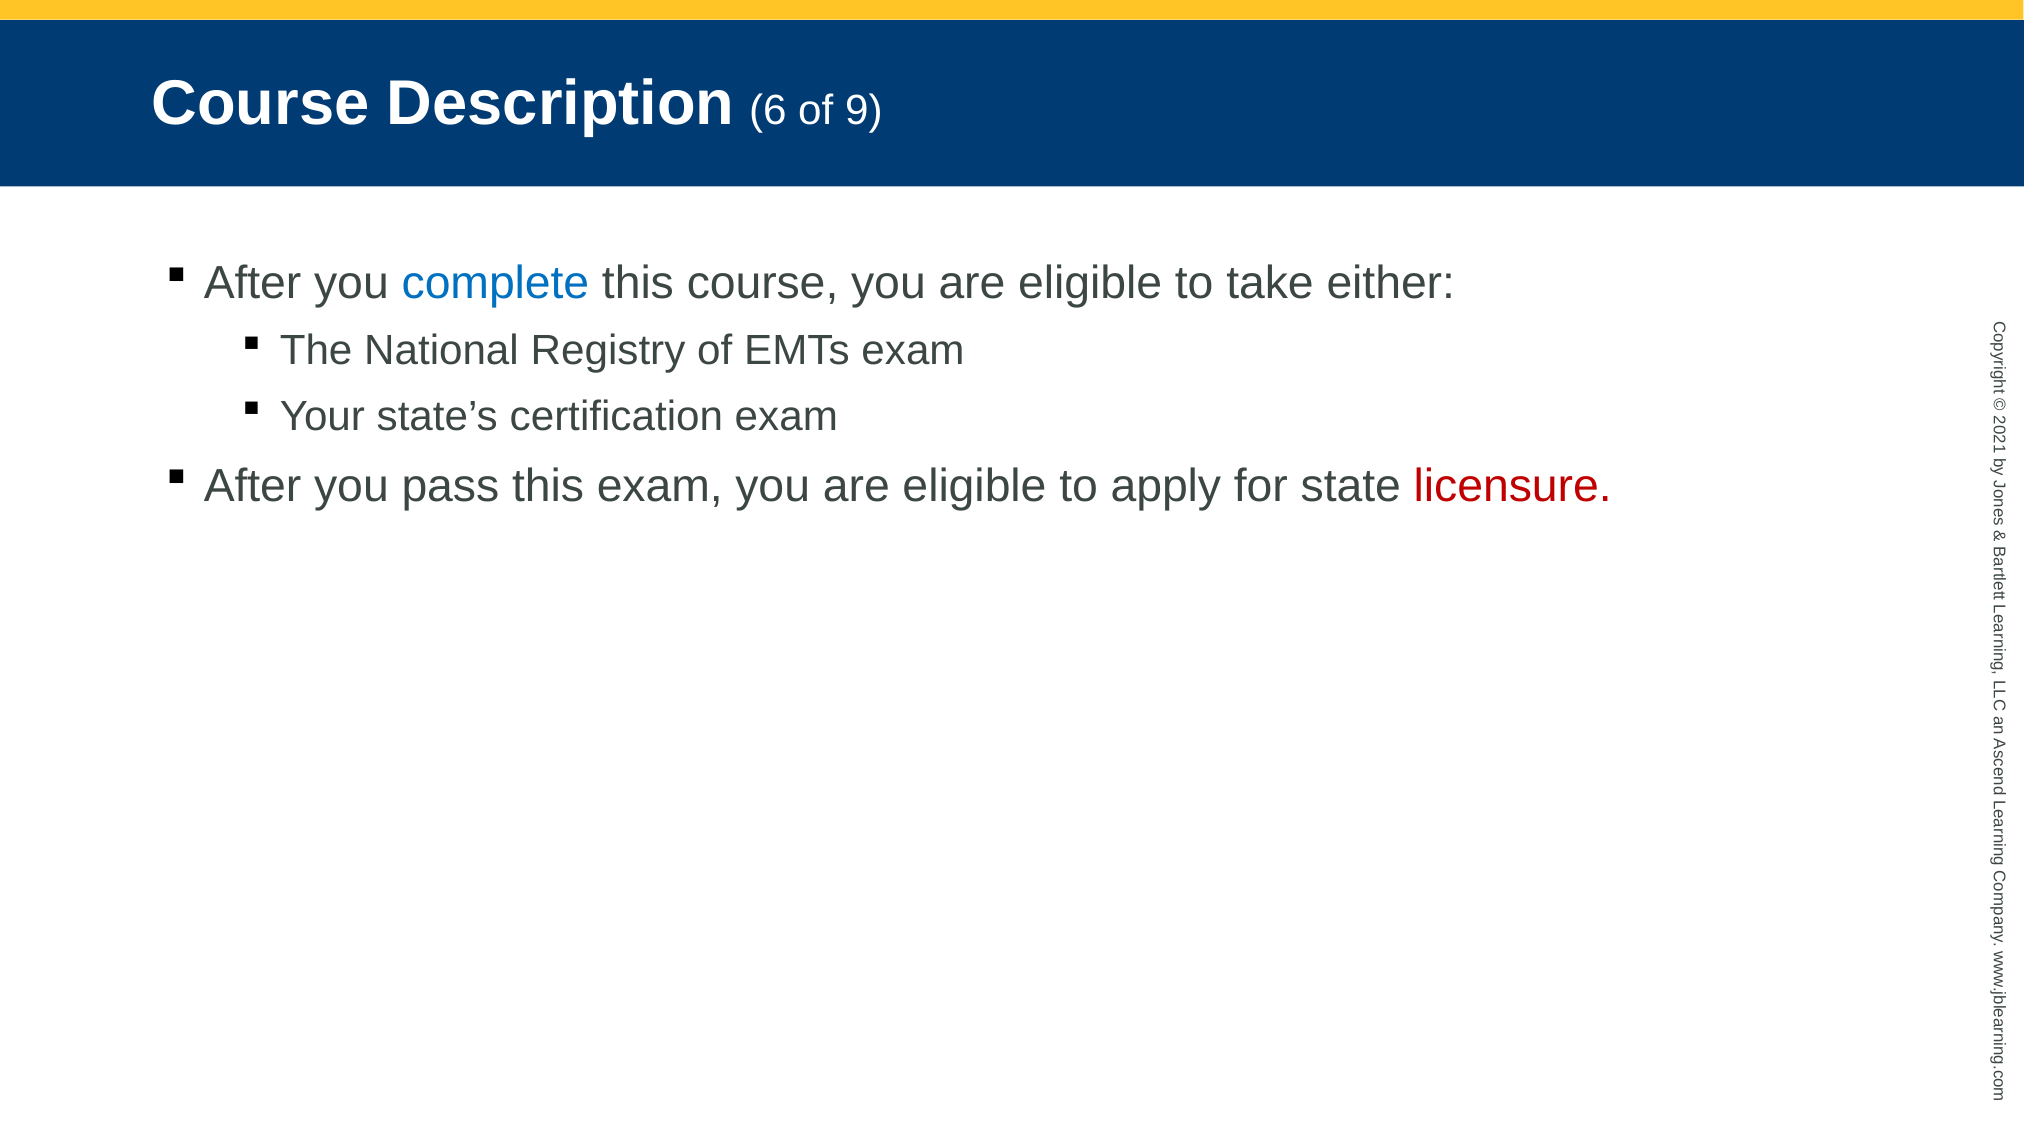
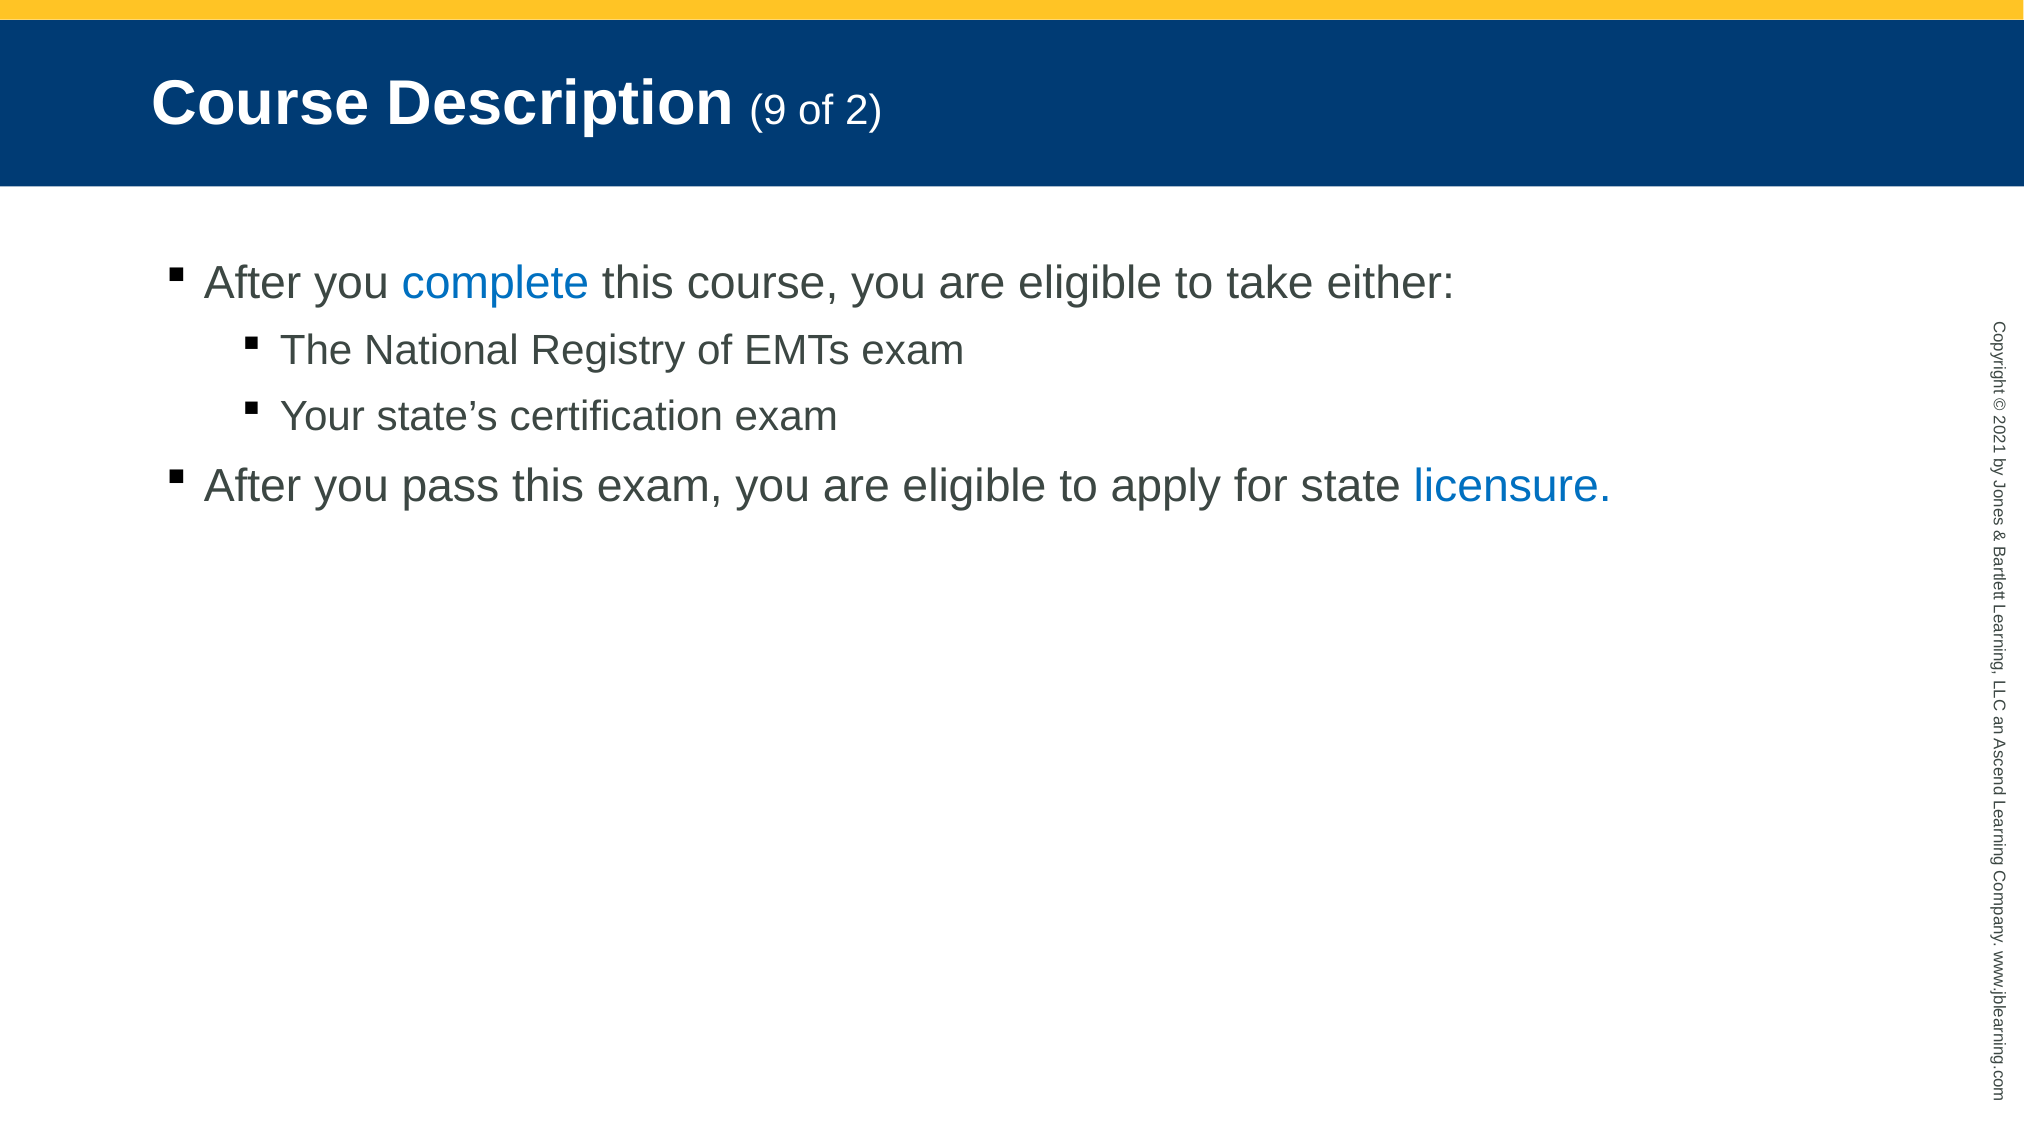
6: 6 -> 9 (768, 111)
of 9: 9 -> 2 (864, 111)
licensure colour: red -> blue (1513, 486)
